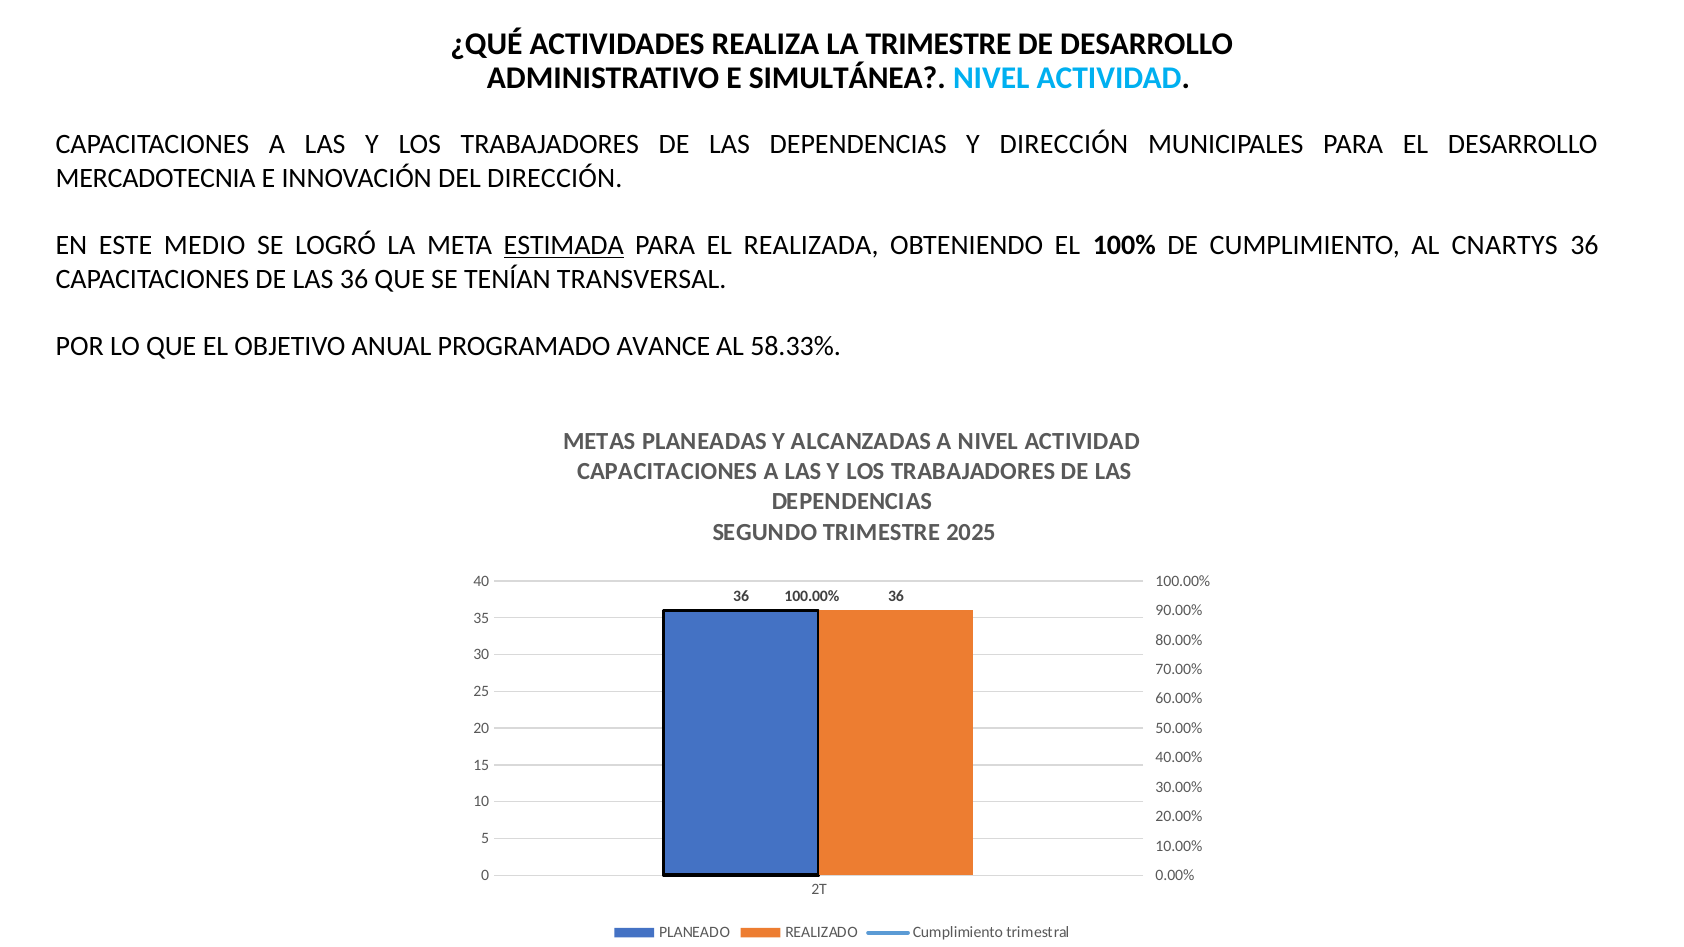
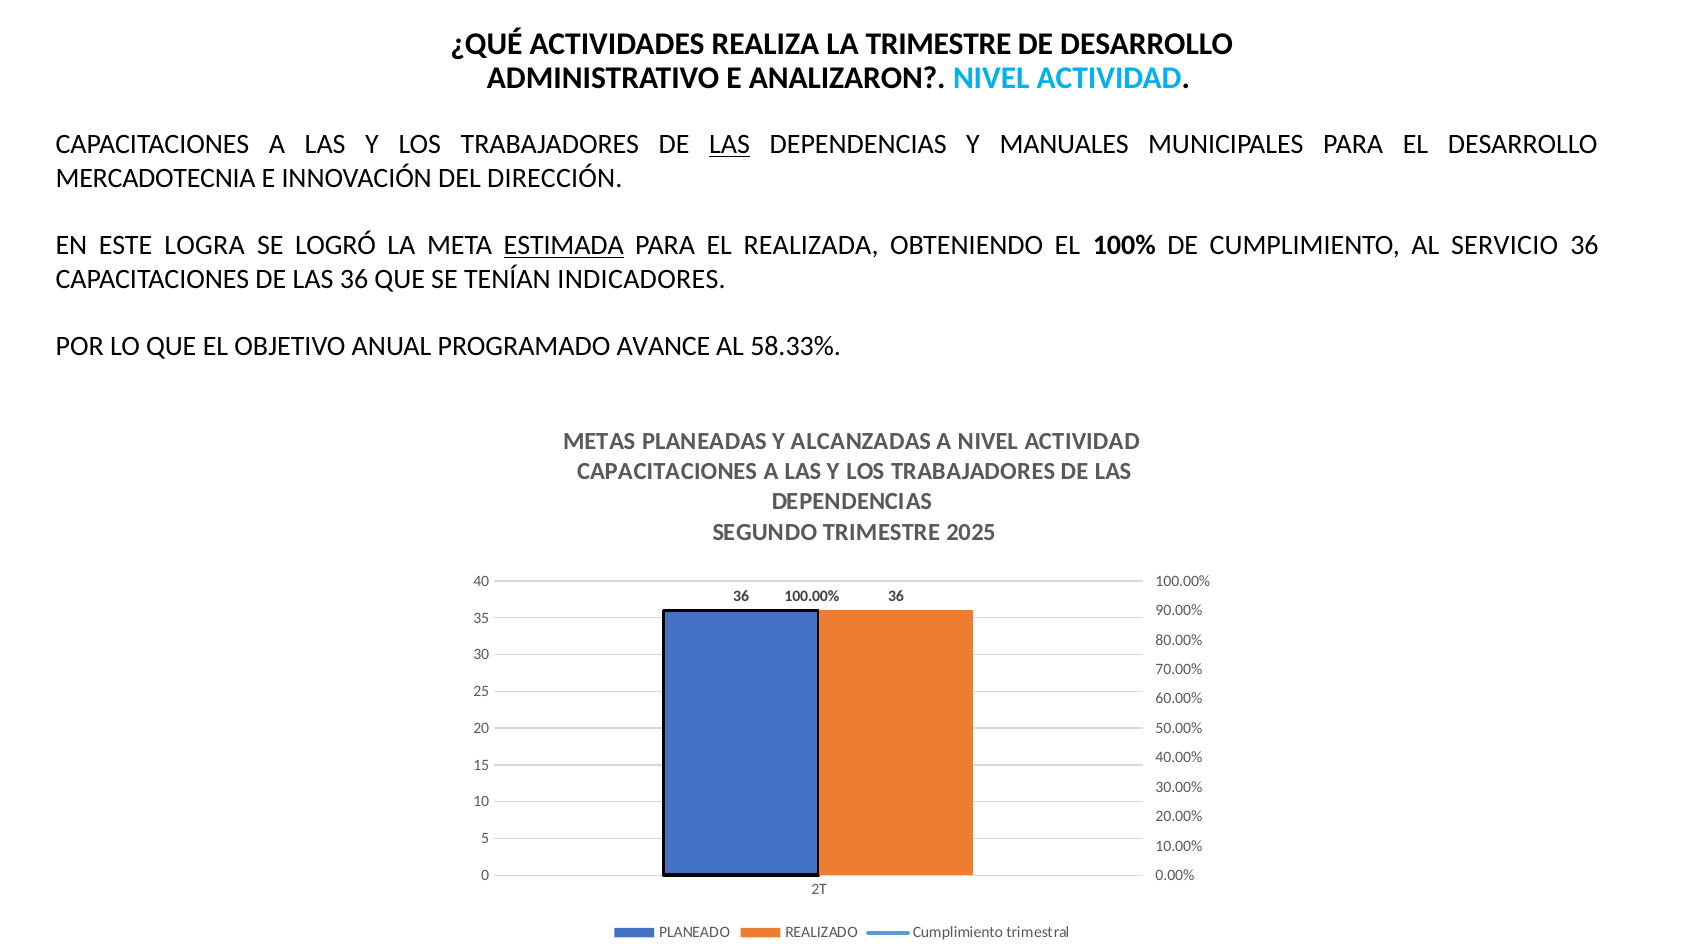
SIMULTÁNEA: SIMULTÁNEA -> ANALIZARON (847, 78)
LAS underline: none -> present (730, 145)
Y DIRECCIÓN: DIRECCIÓN -> MANUALES (1064, 145)
MEDIO: MEDIO -> LOGRA (205, 246)
CNARTYS: CNARTYS -> SERVICIO (1505, 246)
TRANSVERSAL: TRANSVERSAL -> INDICADORES (642, 279)
